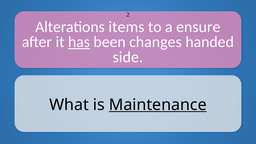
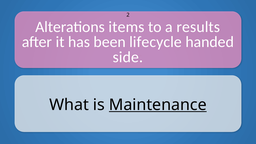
ensure: ensure -> results (198, 27)
has underline: present -> none (79, 42)
changes: changes -> lifecycle (156, 42)
